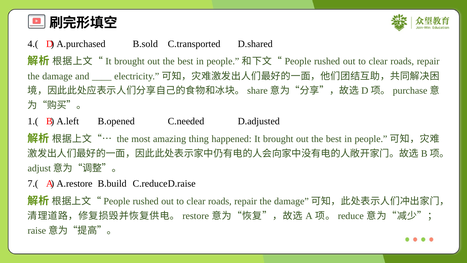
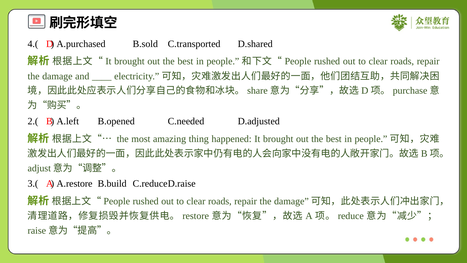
1.(: 1.( -> 2.( (33, 121)
7.(: 7.( -> 3.( (33, 183)
